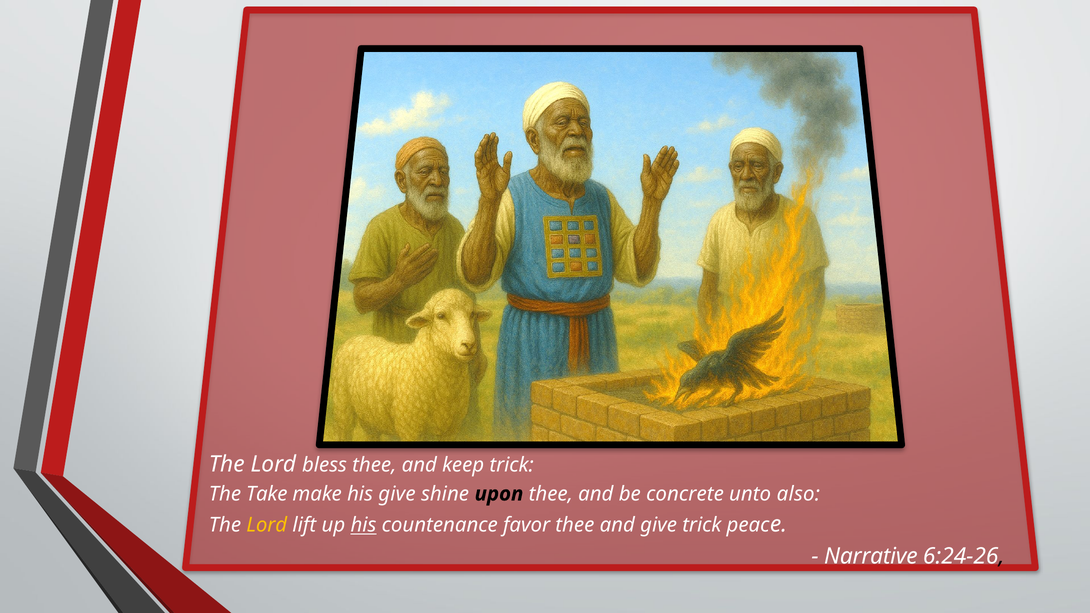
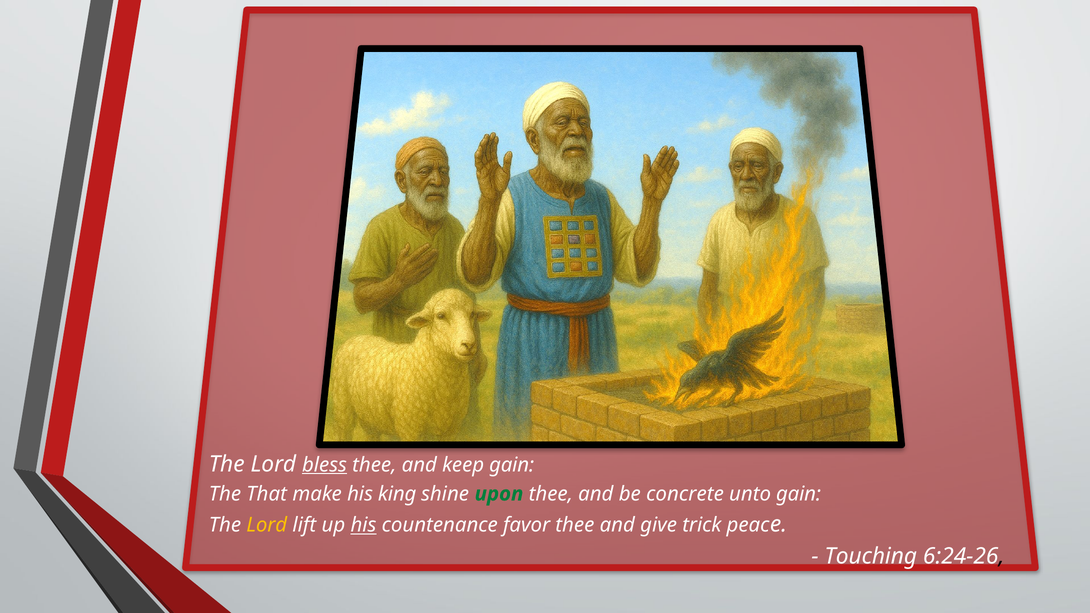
bless underline: none -> present (324, 465)
keep trick: trick -> gain (512, 465)
Take: Take -> That (267, 494)
his give: give -> king (397, 494)
upon colour: black -> green (499, 494)
unto also: also -> gain (799, 494)
Narrative: Narrative -> Touching (871, 556)
